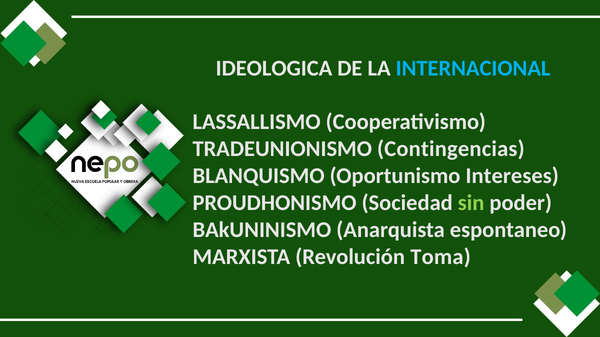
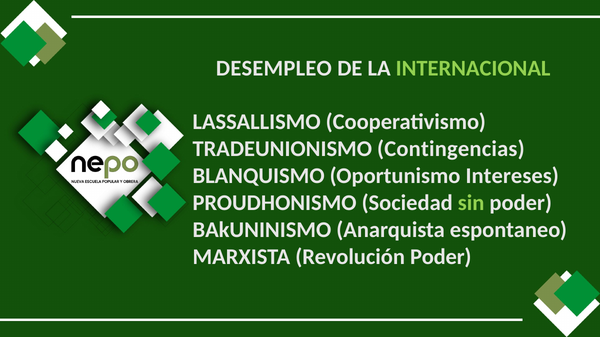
IDEOLOGICA: IDEOLOGICA -> DESEMPLEO (274, 68)
INTERNACIONAL colour: light blue -> light green (473, 68)
Revolución Toma: Toma -> Poder (441, 257)
